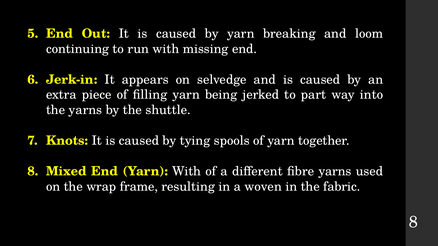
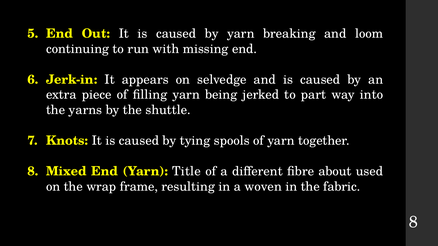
Yarn With: With -> Title (187, 172)
fibre yarns: yarns -> about (335, 172)
